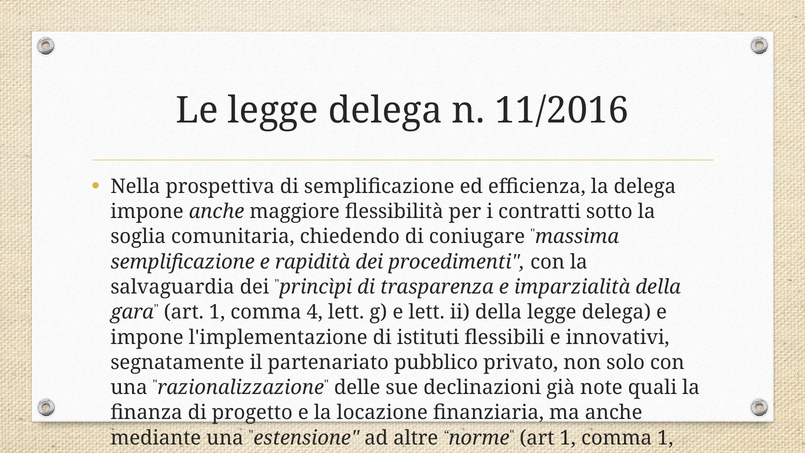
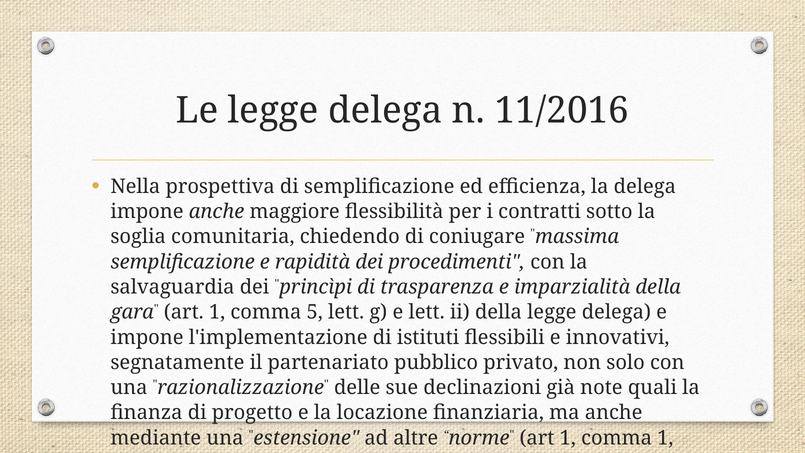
4: 4 -> 5 (315, 312)
